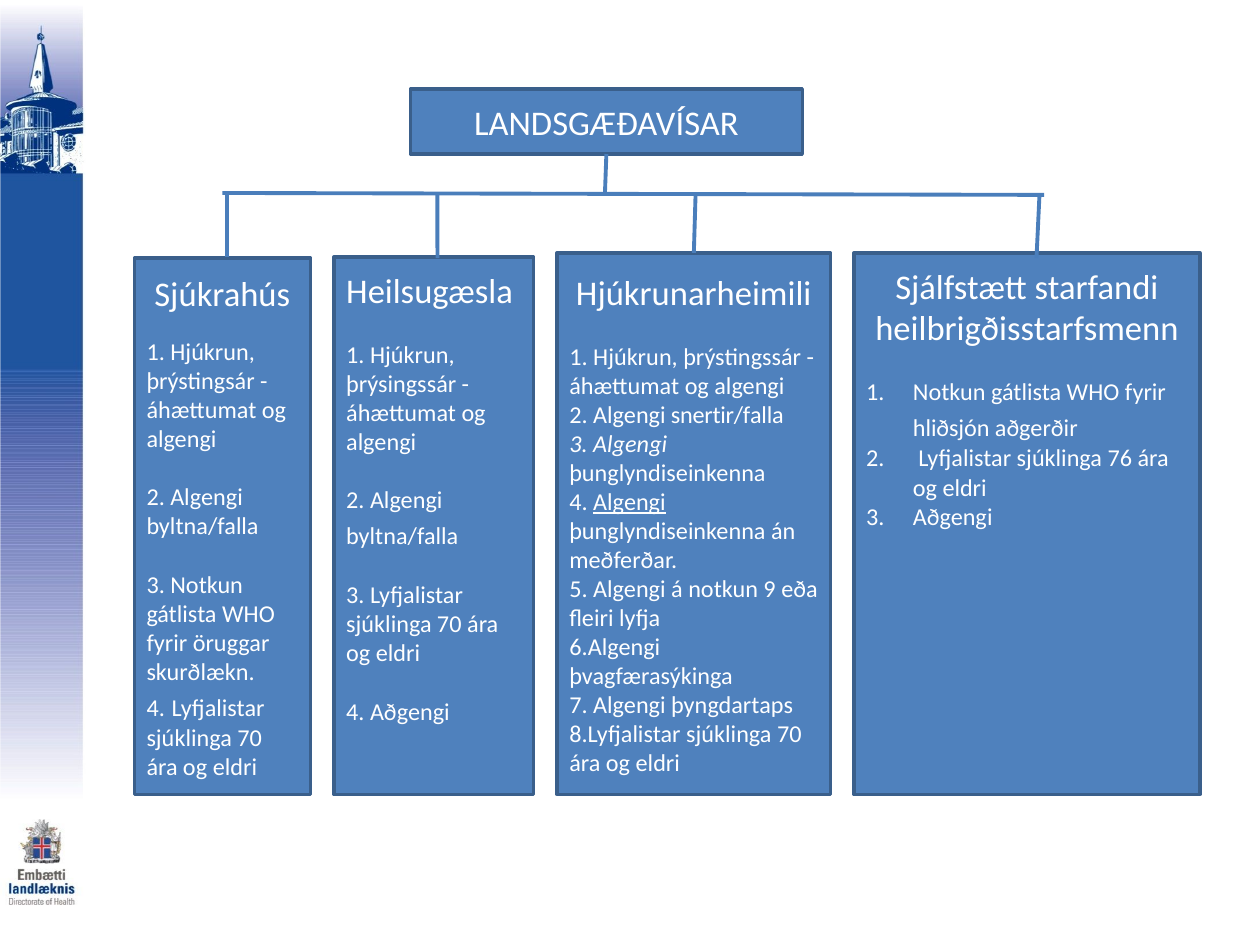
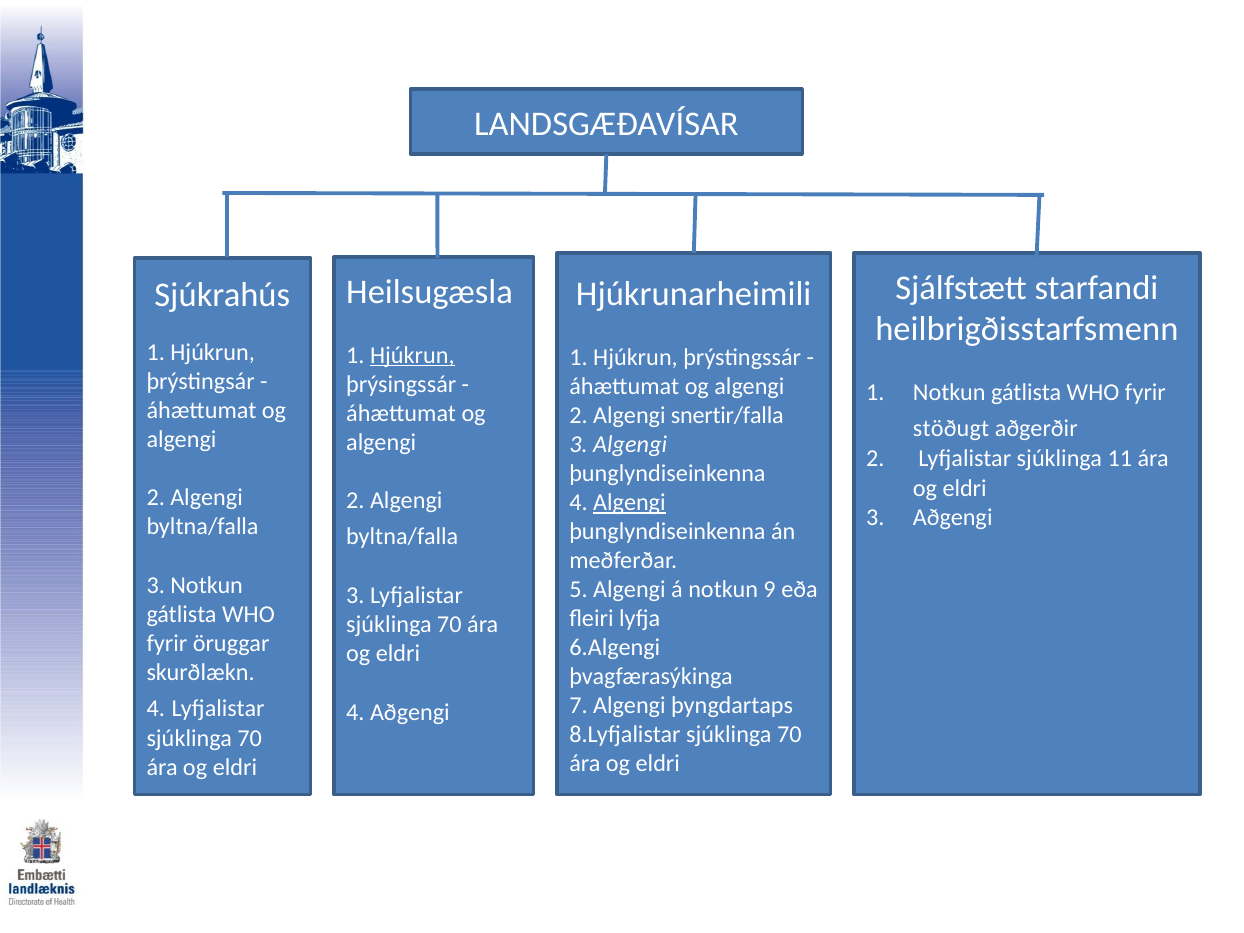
Hjúkrun underline: none -> present (412, 355)
hliðsjón: hliðsjón -> stöðugt (951, 429)
76: 76 -> 11 (1120, 459)
